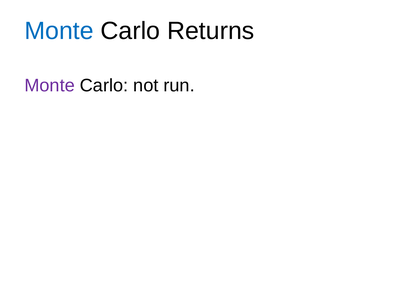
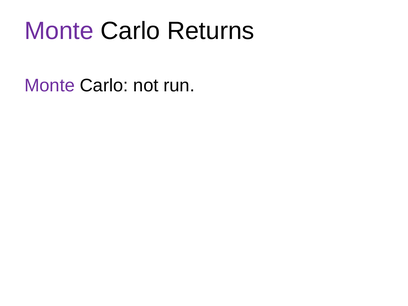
Monte colour: blue -> purple (59, 31)
